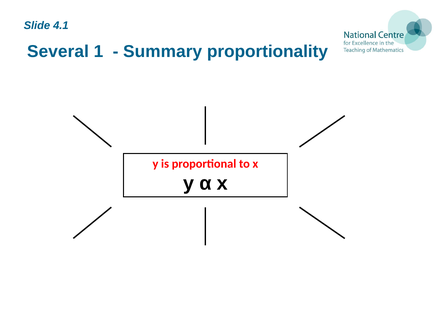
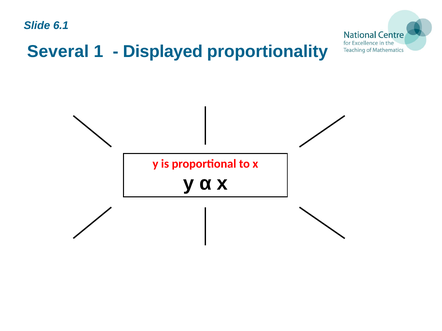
4.1: 4.1 -> 6.1 (61, 26)
Summary: Summary -> Displayed (163, 52)
